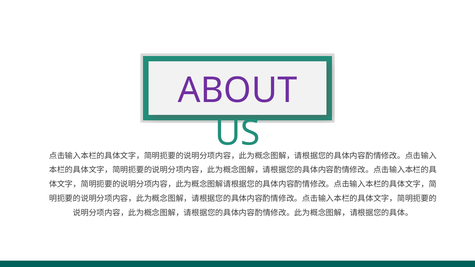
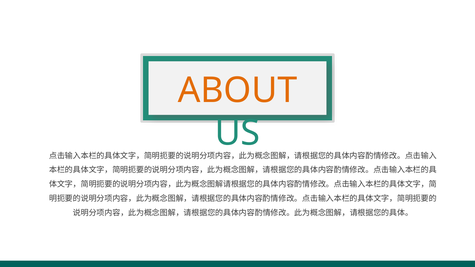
ABOUT colour: purple -> orange (237, 90)
